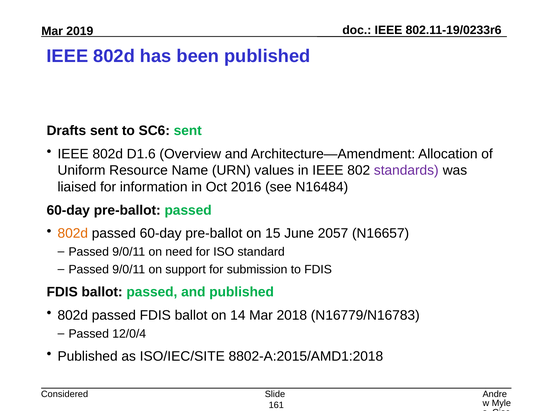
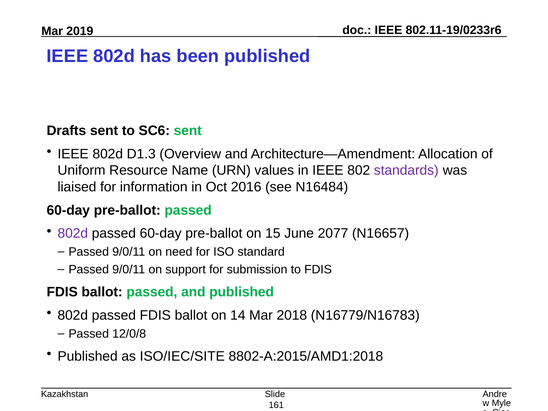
D1.6: D1.6 -> D1.3 (141, 154)
802d colour: orange -> purple (73, 233)
2057: 2057 -> 2077 (333, 233)
12/0/4: 12/0/4 -> 12/0/8 (129, 334)
Considered: Considered -> Kazakhstan (65, 394)
